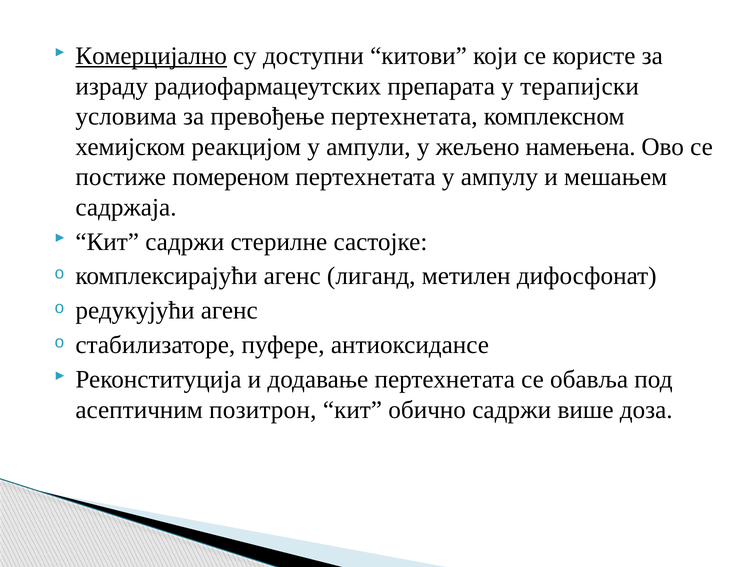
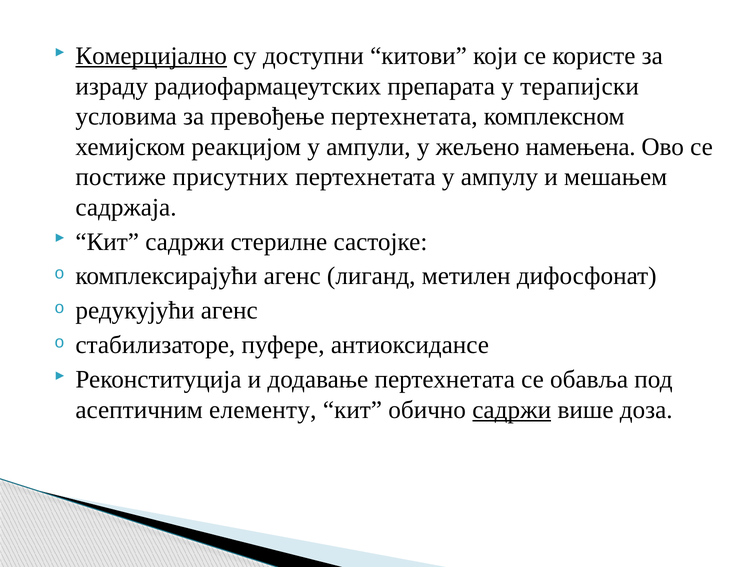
помереном: помереном -> присутних (231, 177)
позитрон: позитрон -> елементу (263, 410)
садржи underline: none -> present (512, 410)
